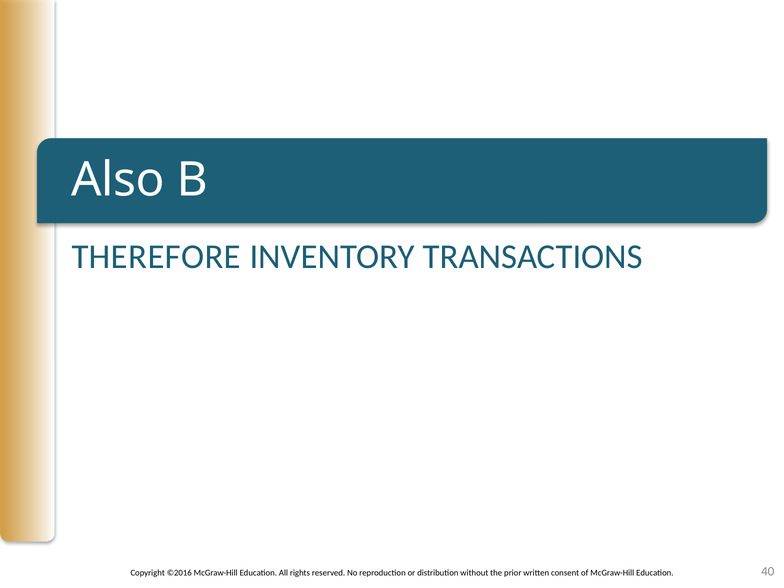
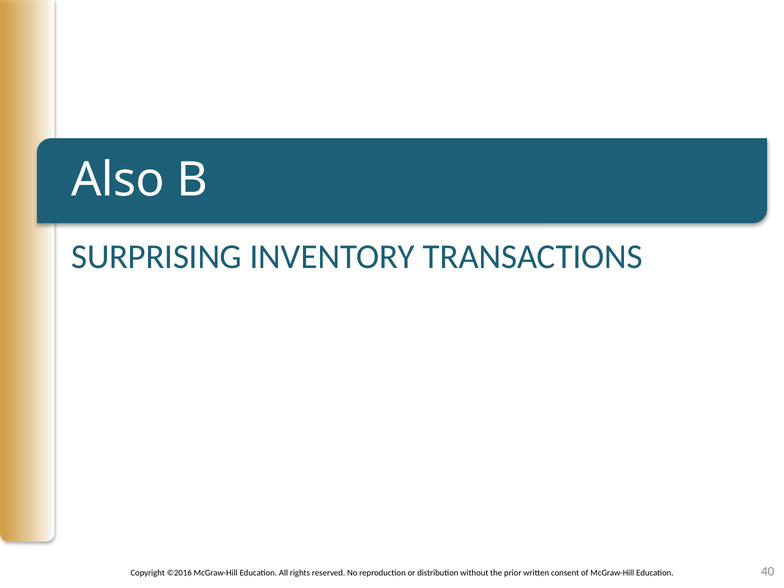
THEREFORE: THEREFORE -> SURPRISING (156, 257)
